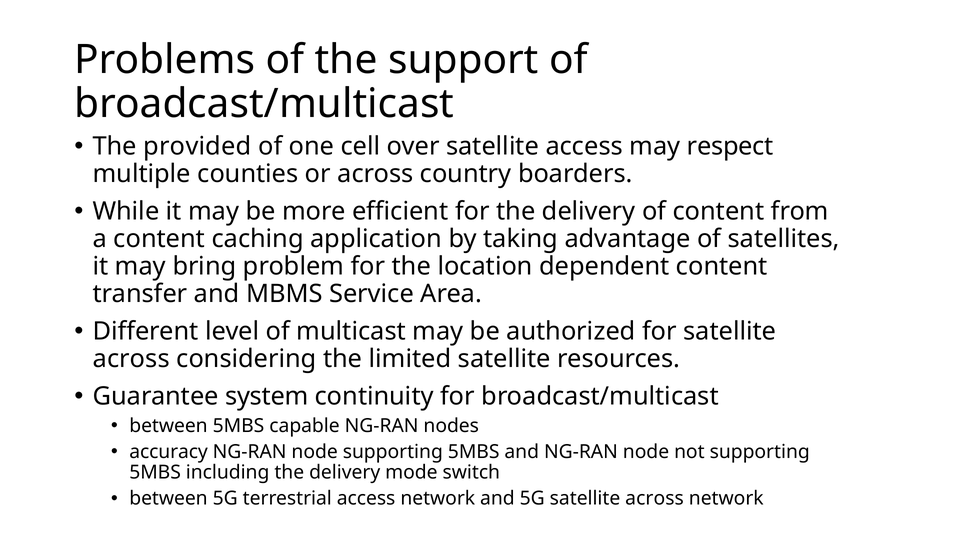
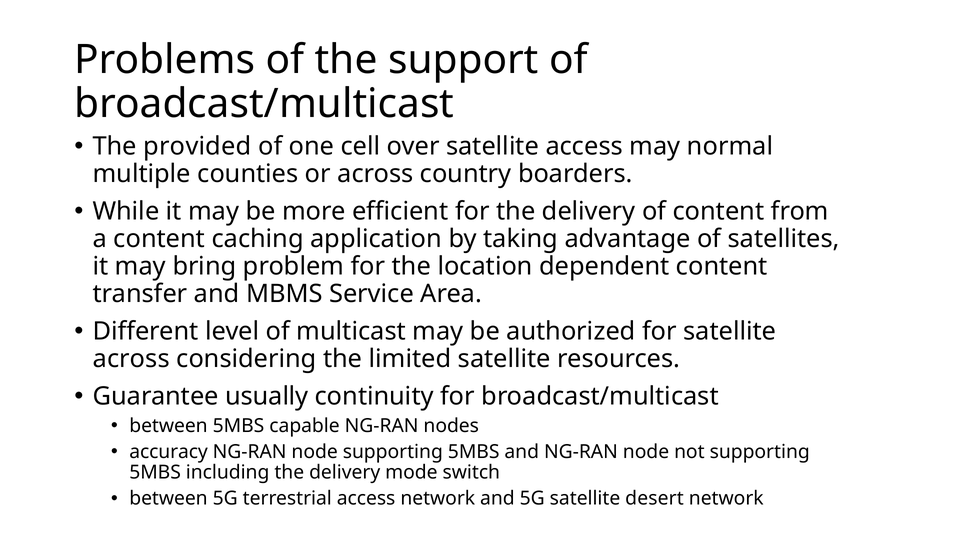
respect: respect -> normal (730, 147)
system: system -> usually (267, 397)
5G satellite across: across -> desert (655, 499)
